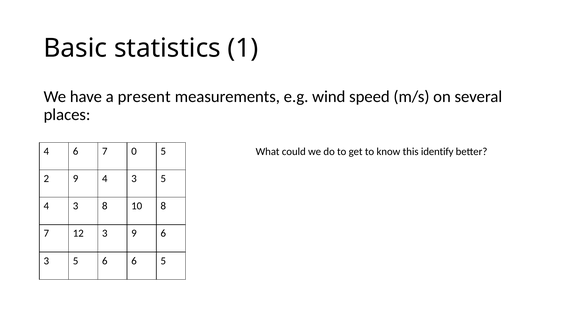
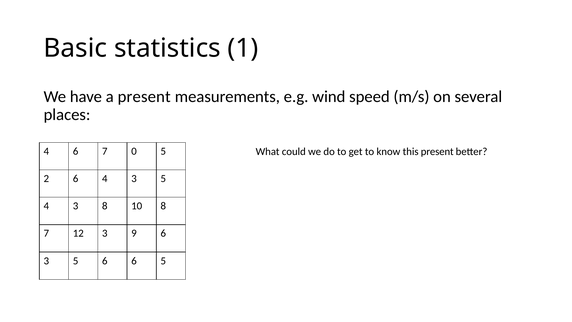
this identify: identify -> present (437, 152)
2 9: 9 -> 6 (76, 179)
